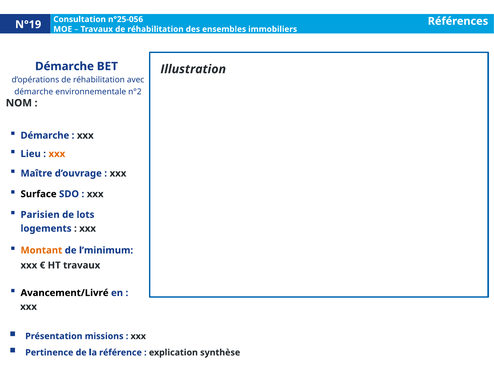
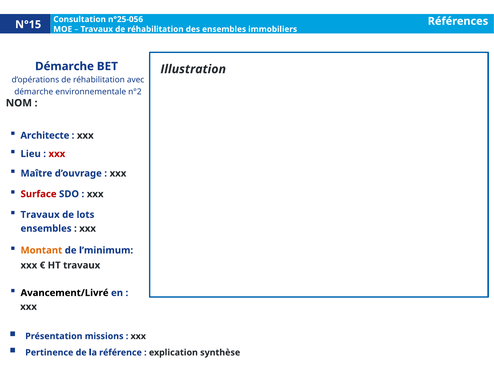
N°19: N°19 -> N°15 (28, 25)
Démarche: Démarche -> Architecte (45, 136)
xxx colour: orange -> red (57, 154)
Surface colour: black -> red (39, 194)
Parisien: Parisien -> Travaux (40, 215)
logements: logements -> ensembles (46, 229)
